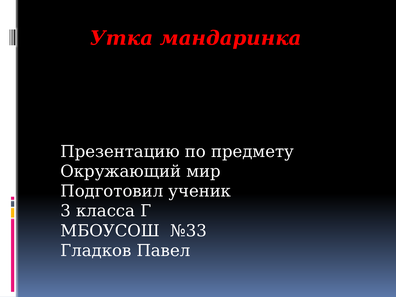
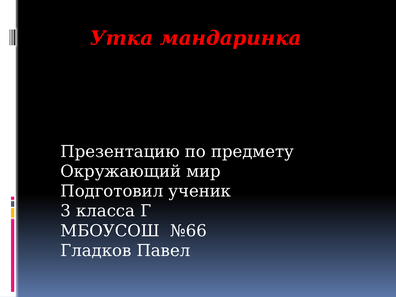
№33: №33 -> №66 (189, 231)
